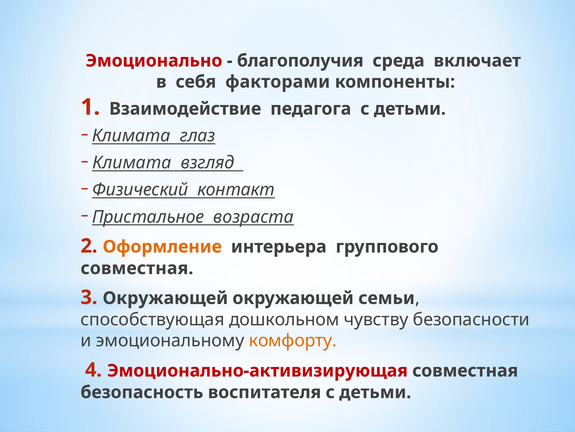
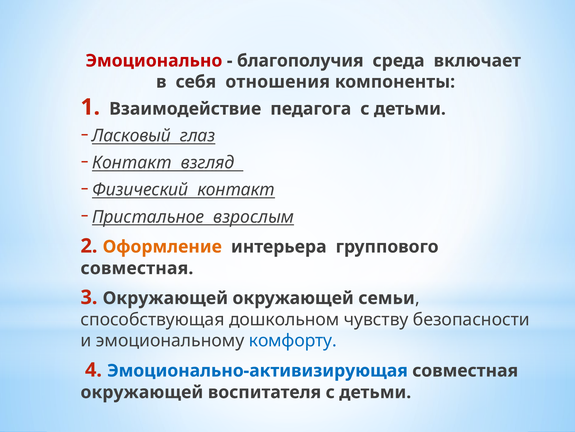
факторами: факторами -> отношения (278, 82)
Климата: Климата -> Ласковый (131, 136)
Климата: Климата -> Контакт (132, 163)
возраста: возраста -> взрослым (254, 216)
комфорту colour: orange -> blue (293, 340)
Эмоционально-активизирующая colour: red -> blue (257, 370)
безопасность: безопасность -> окружающей (142, 392)
